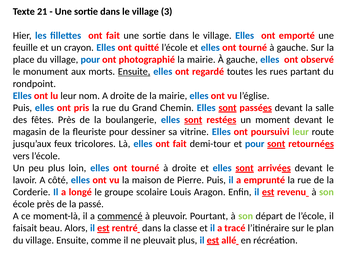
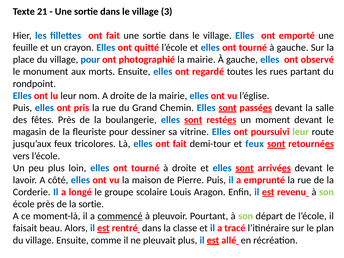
Ensuite underline: present -> none (134, 72)
et pour: pour -> feux (255, 144)
la passé: passé -> sortie (91, 204)
